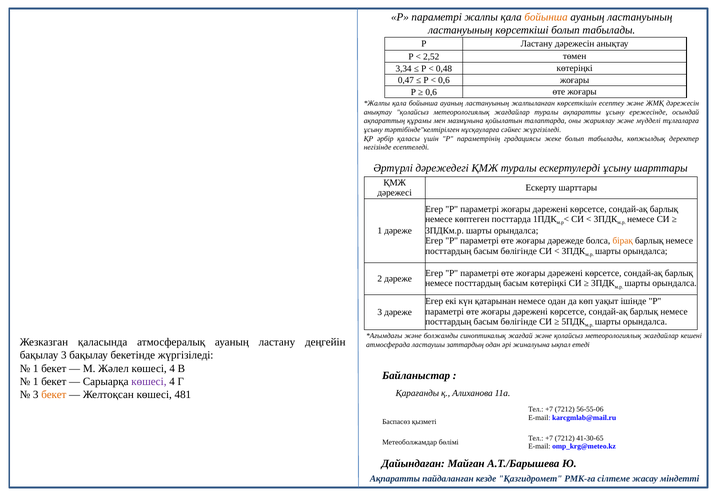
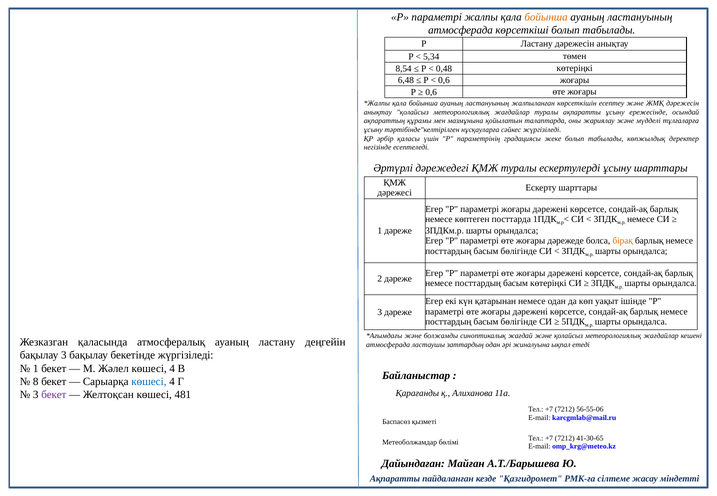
ластануының: ластануының -> атмосферада (460, 30)
2,52: 2,52 -> 5,34 (431, 57)
3,34: 3,34 -> 8,54 (404, 69)
0,47: 0,47 -> 6,48 (406, 80)
1: 1 -> 8 (36, 382)
көшесі colour: purple -> blue (149, 382)
бекет colour: orange -> purple (54, 395)
